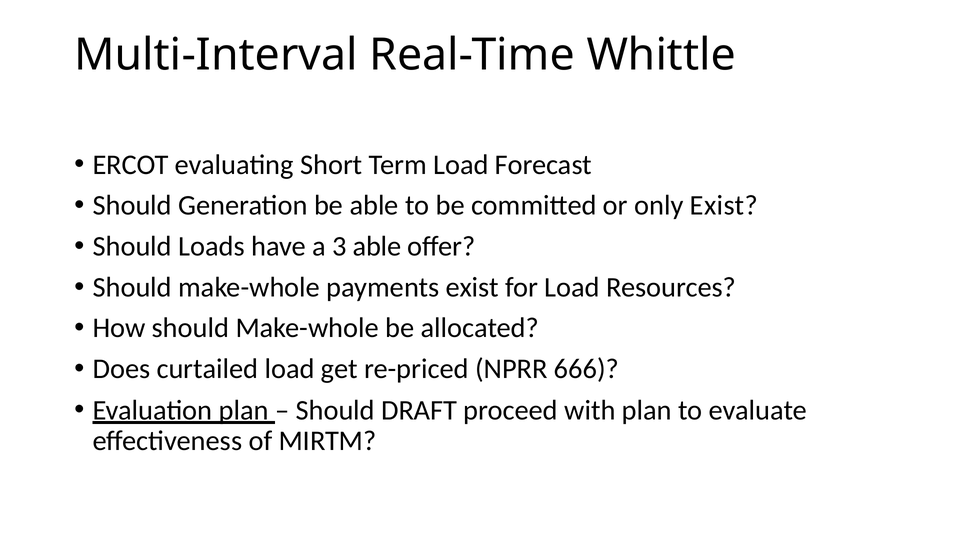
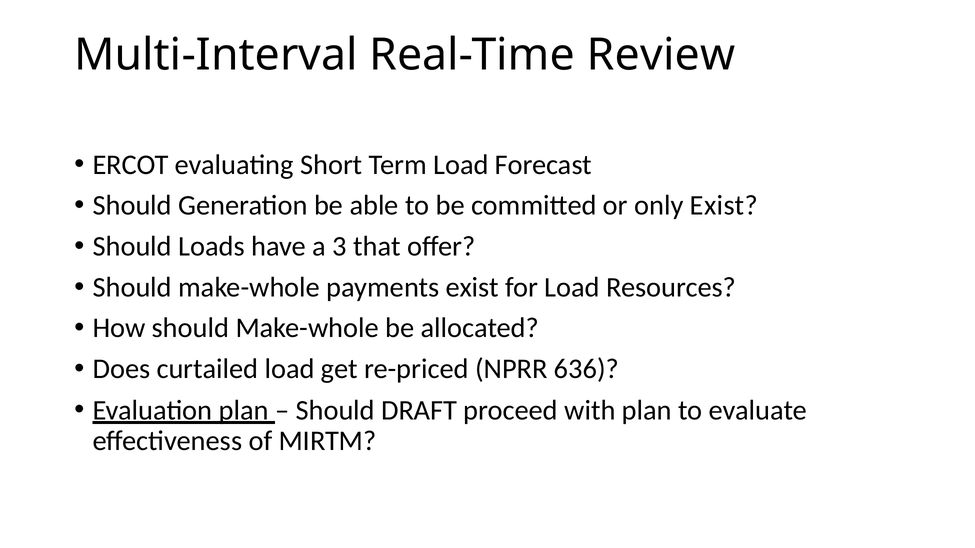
Whittle: Whittle -> Review (661, 55)
3 able: able -> that (377, 247)
666: 666 -> 636 (586, 369)
